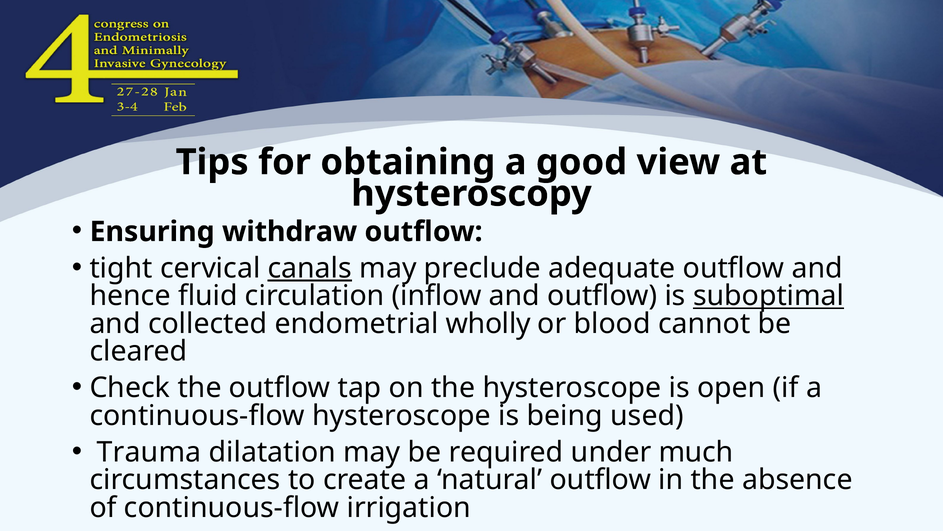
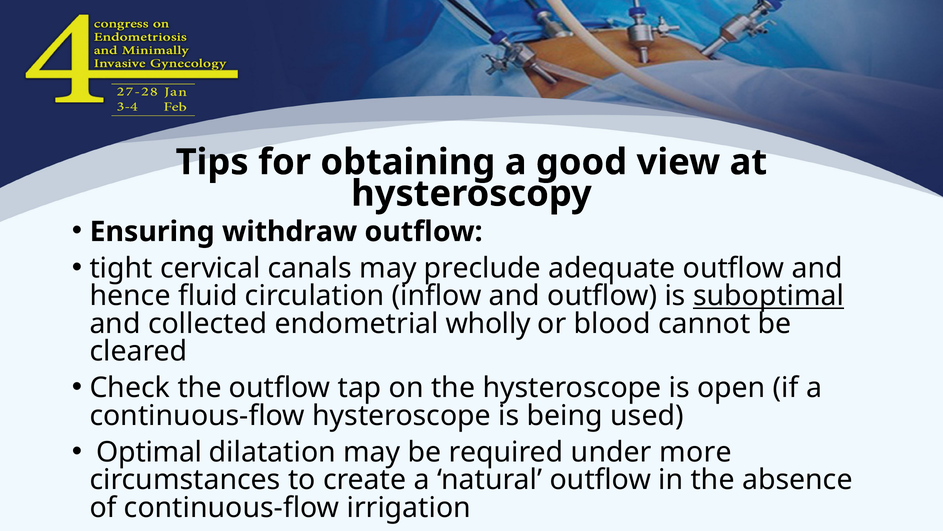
canals underline: present -> none (310, 268)
Trauma: Trauma -> Optimal (149, 452)
much: much -> more (696, 452)
